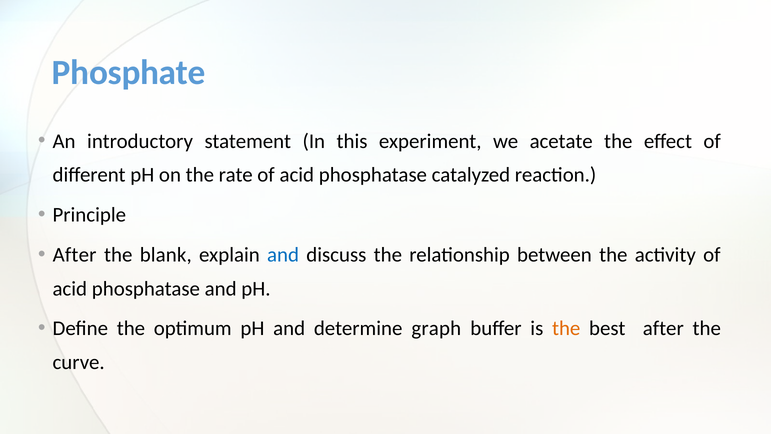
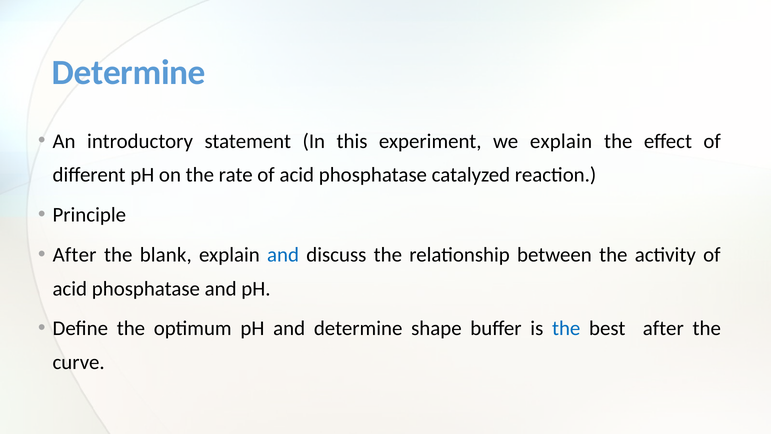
Phosphate: Phosphate -> Determine (129, 72)
we acetate: acetate -> explain (561, 141)
graph: graph -> shape (436, 328)
the colour: orange -> blue (566, 328)
